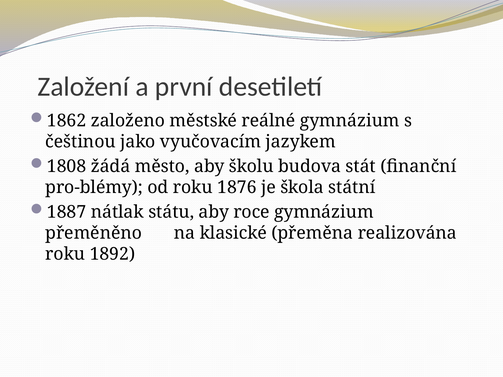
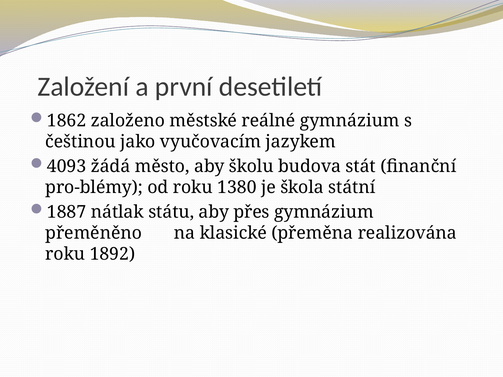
1808: 1808 -> 4093 (67, 166)
1876: 1876 -> 1380 (237, 188)
roce: roce -> přes (252, 212)
